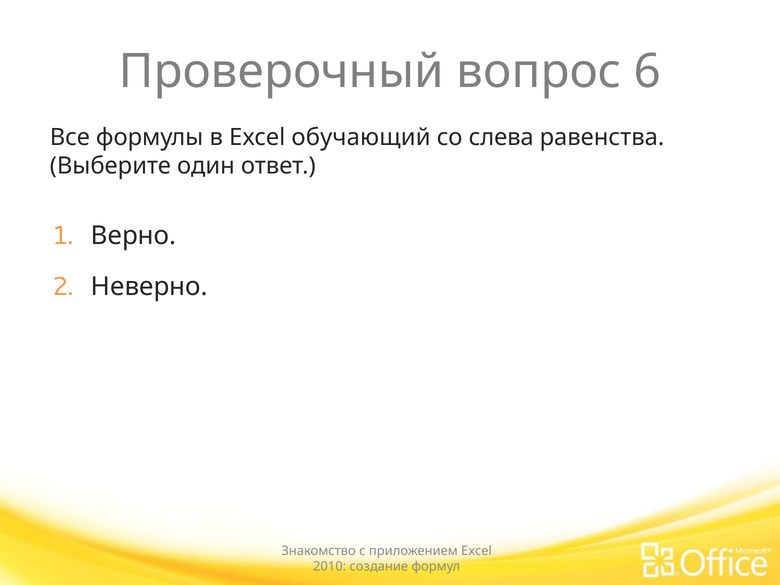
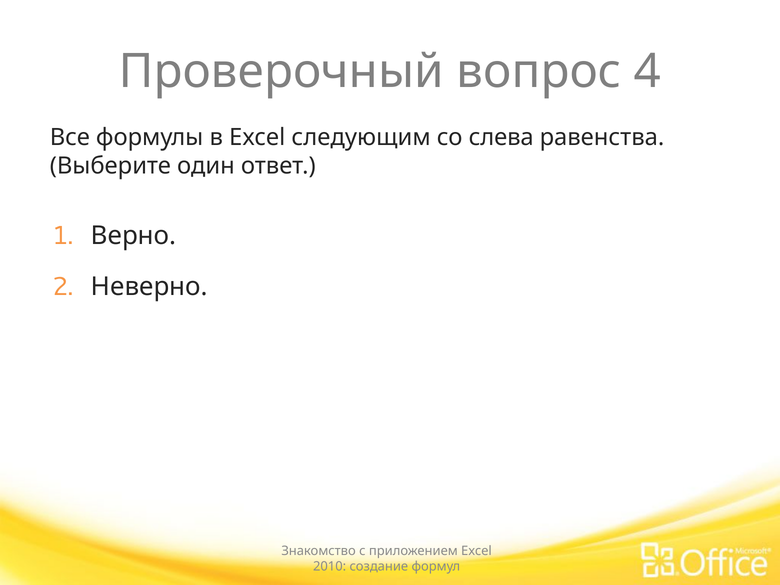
6: 6 -> 4 (647, 71)
обучающий: обучающий -> следующим (361, 137)
